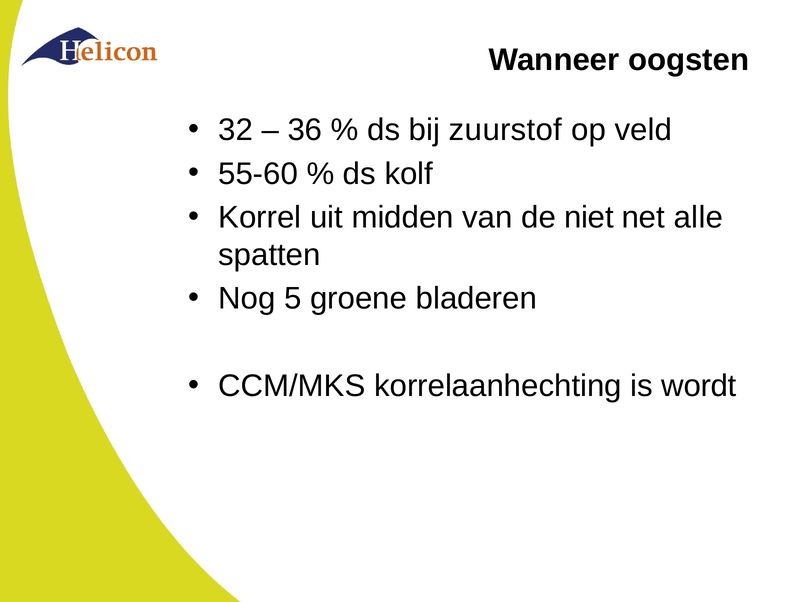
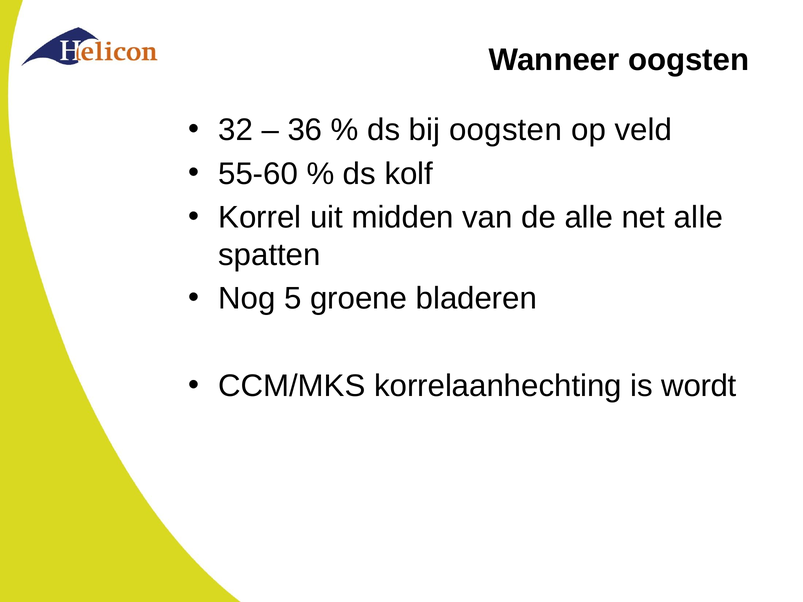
bij zuurstof: zuurstof -> oogsten (506, 130)
de niet: niet -> alle (589, 218)
